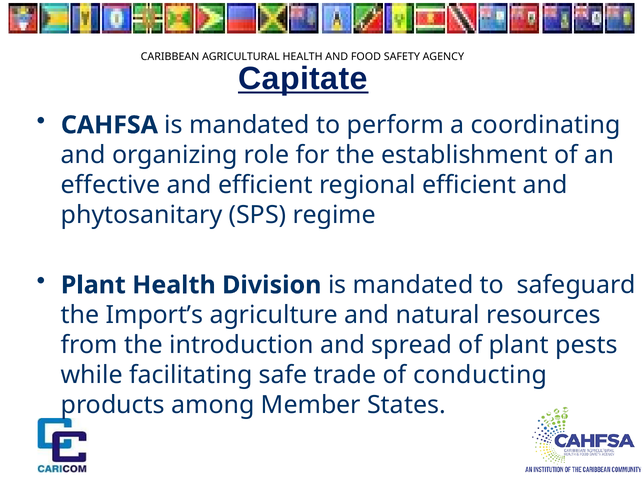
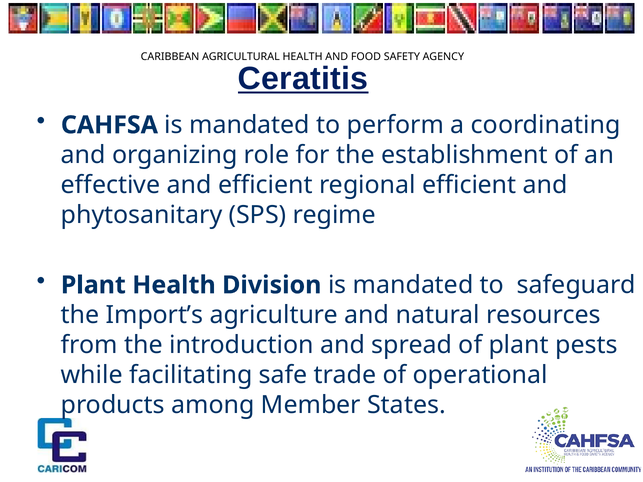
Capitate: Capitate -> Ceratitis (303, 78)
conducting: conducting -> operational (480, 375)
